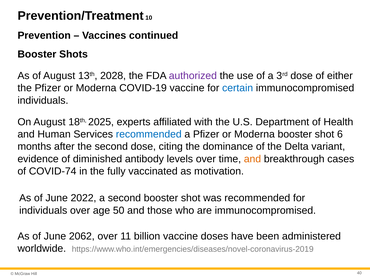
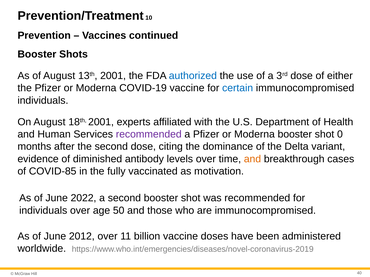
13th 2028: 2028 -> 2001 (113, 76)
authorized colour: purple -> blue (193, 76)
18th 2025: 2025 -> 2001 (101, 122)
recommended colour: blue -> purple (149, 135)
6: 6 -> 0 (340, 135)
COVID-74: COVID-74 -> COVID-85 (53, 172)
2062: 2062 -> 2012 (82, 237)
